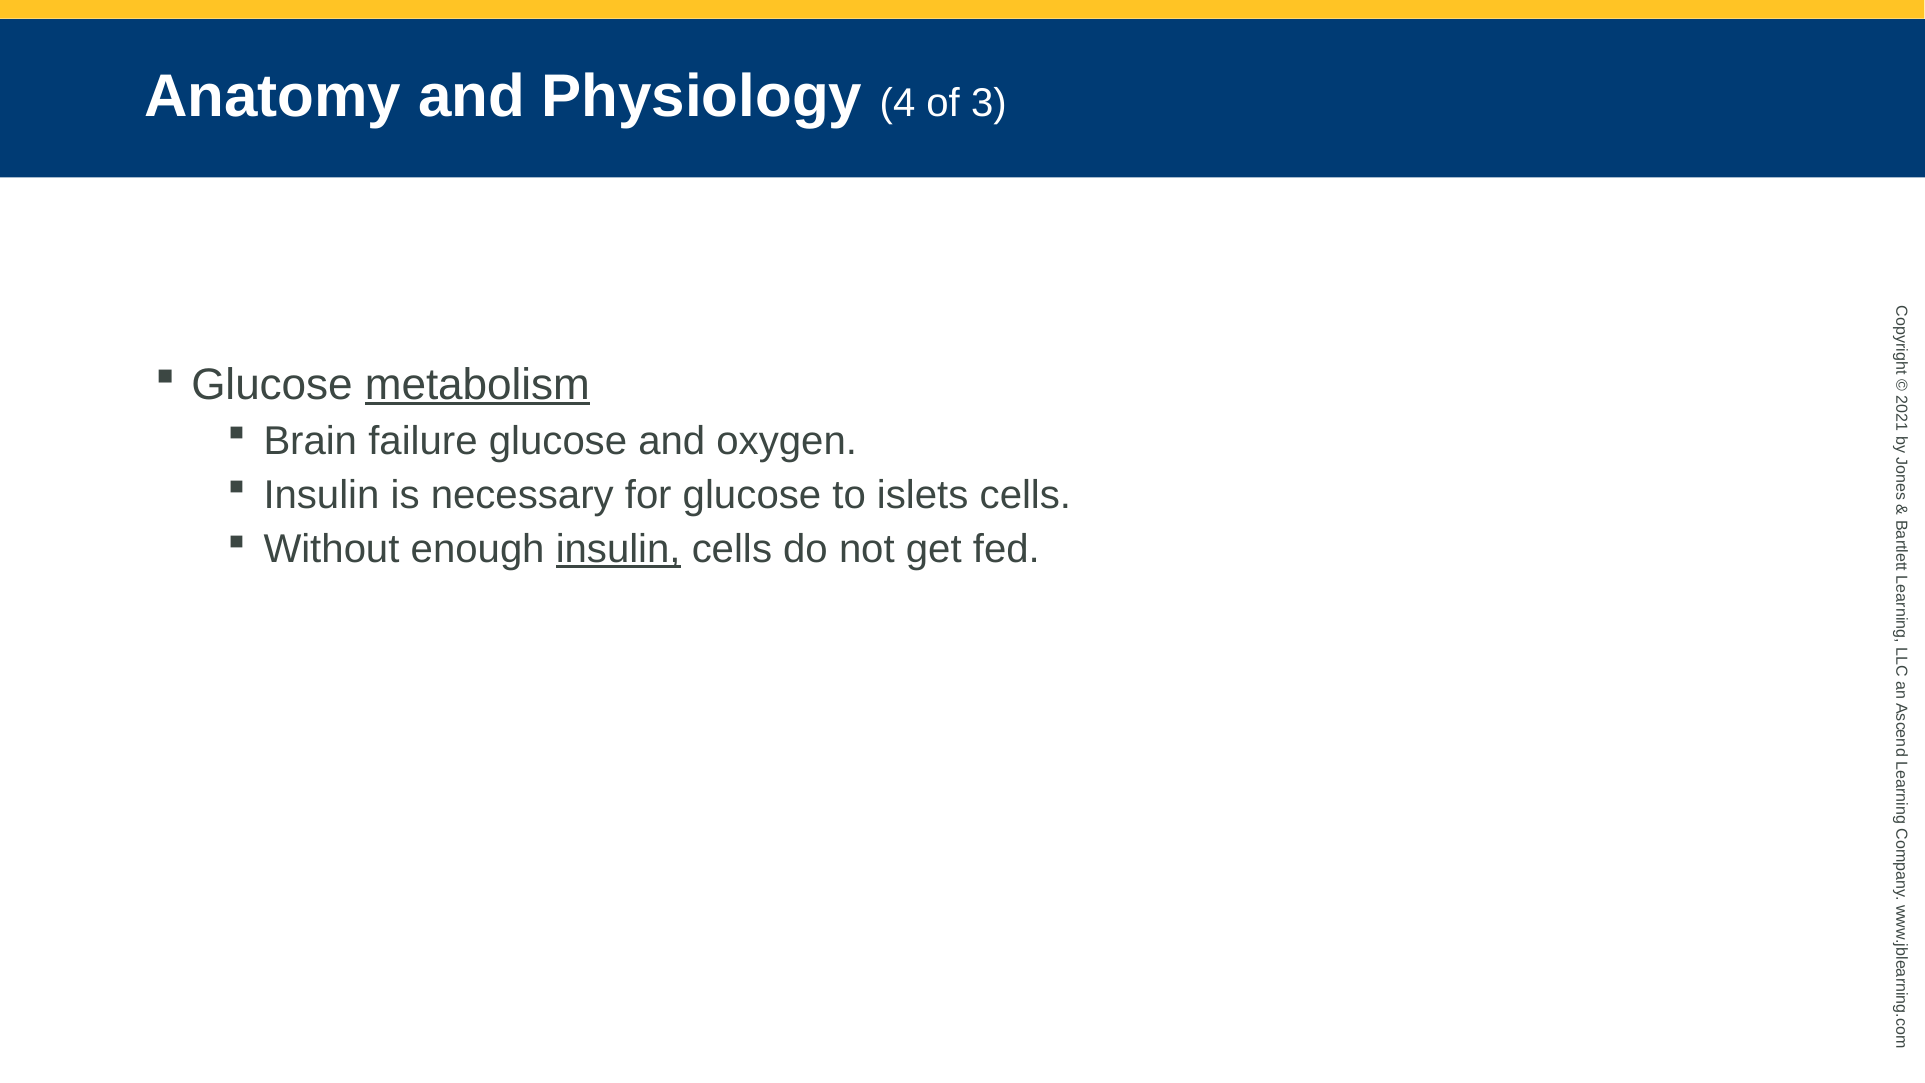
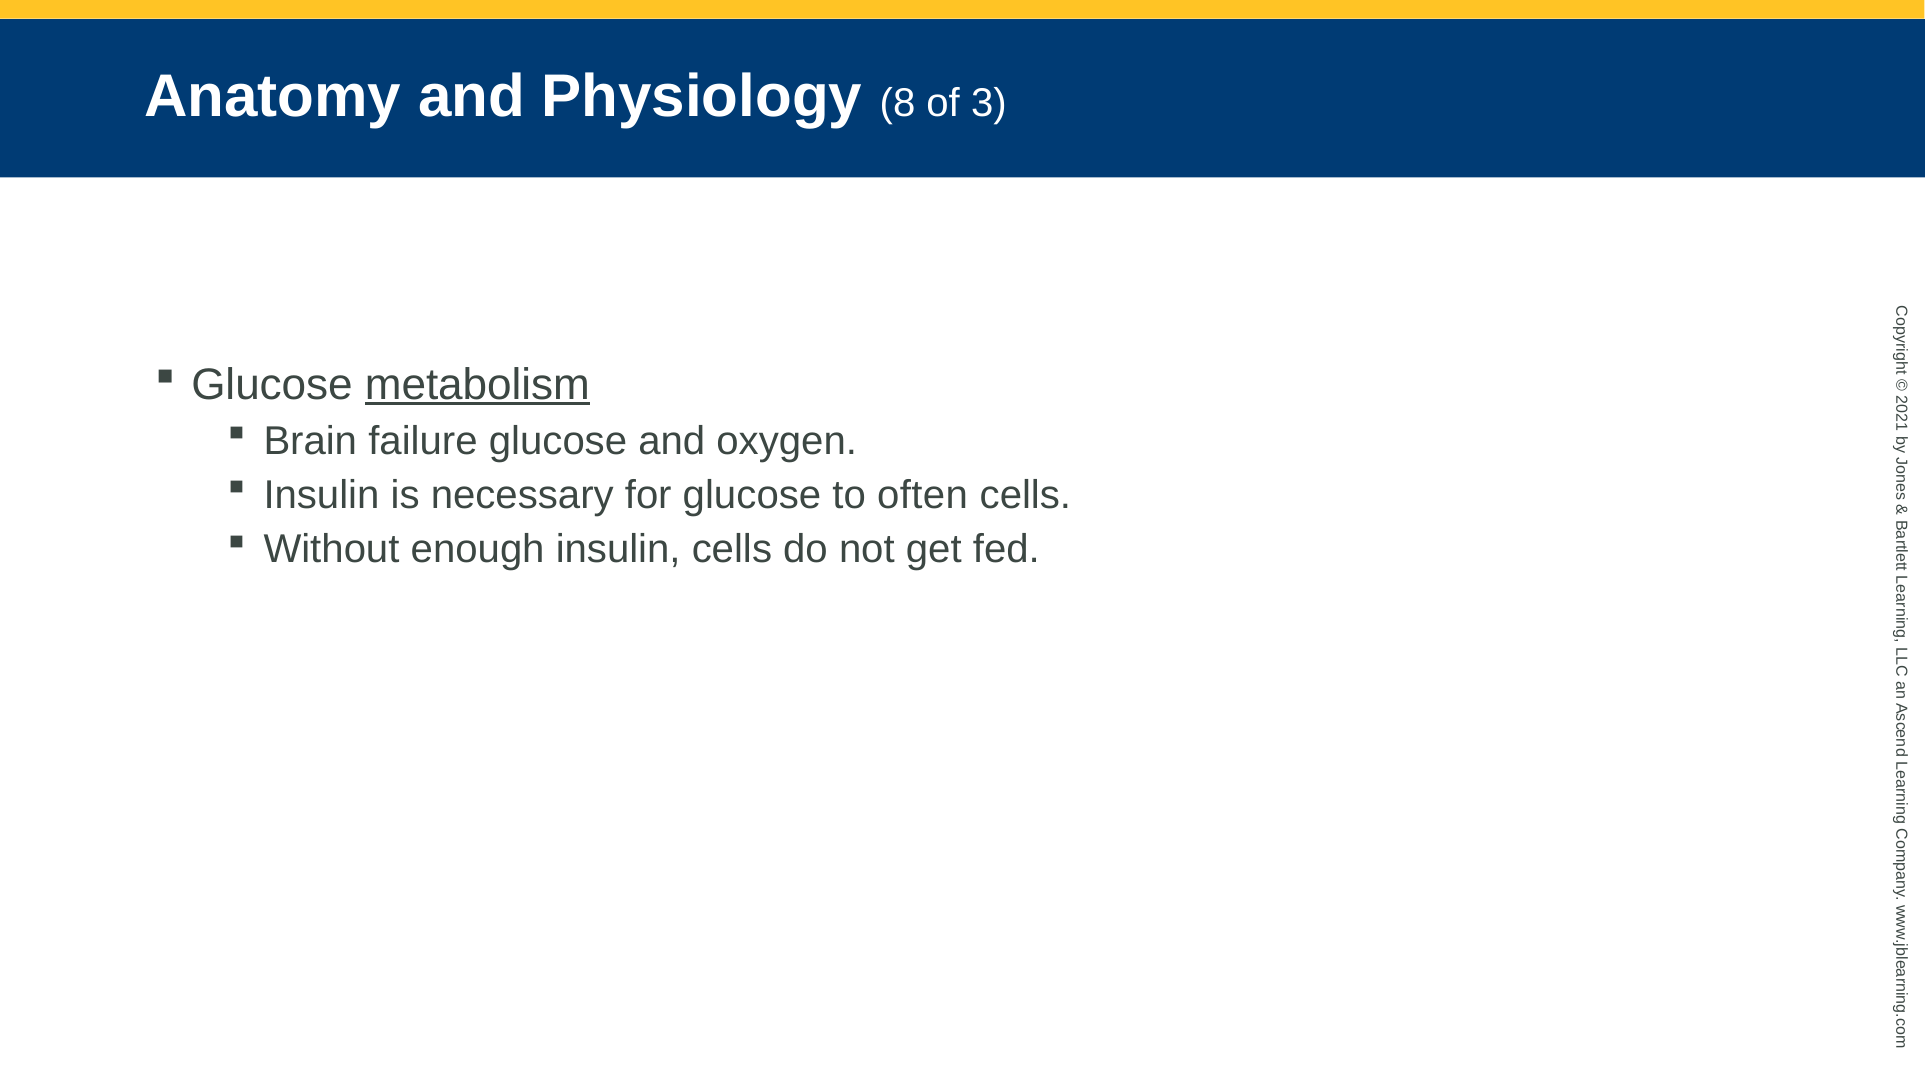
4: 4 -> 8 (898, 103)
islets: islets -> often (922, 495)
insulin underline: present -> none (618, 549)
